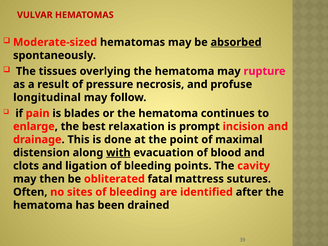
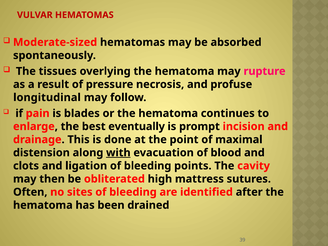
absorbed underline: present -> none (236, 42)
relaxation: relaxation -> eventually (137, 126)
fatal: fatal -> high (160, 179)
